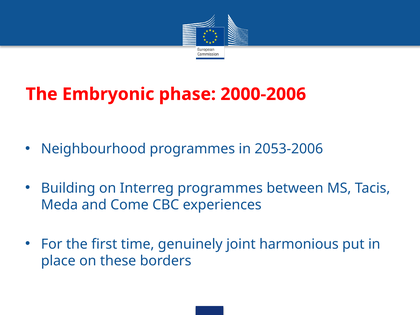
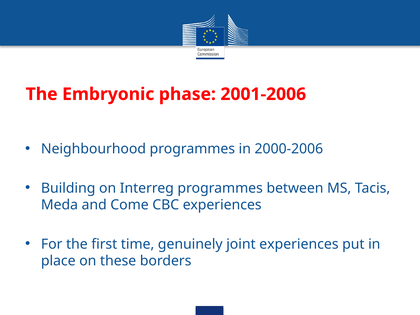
2000-2006: 2000-2006 -> 2001-2006 (263, 94)
2053-2006: 2053-2006 -> 2000-2006 (289, 149)
joint harmonious: harmonious -> experiences (299, 244)
